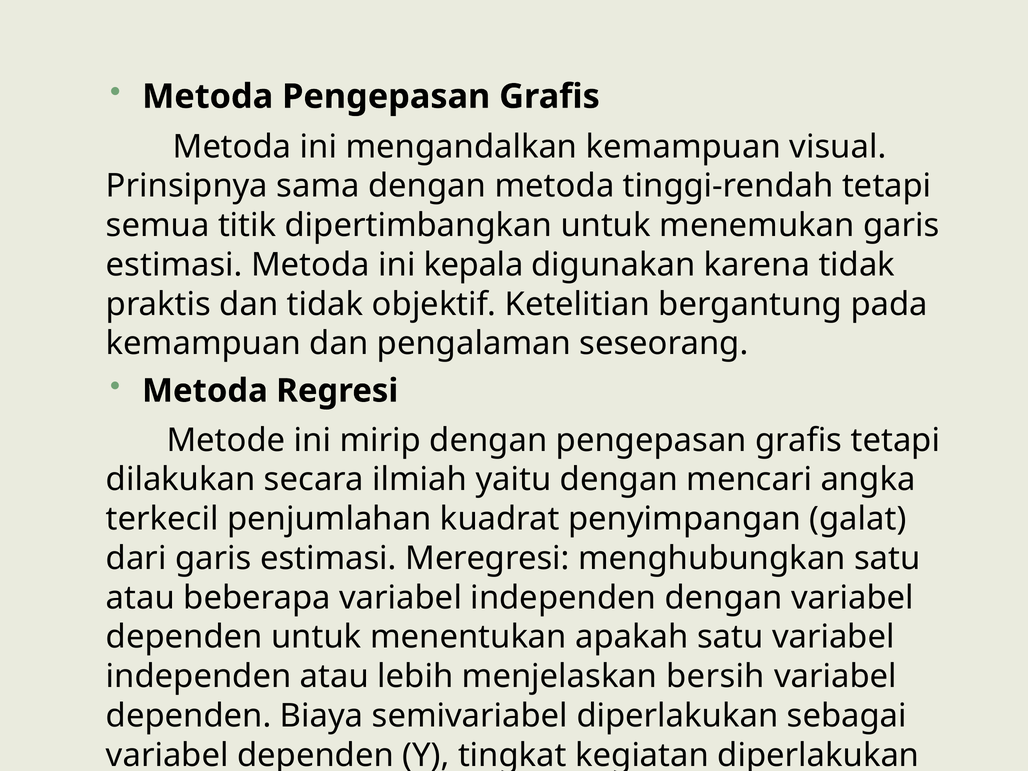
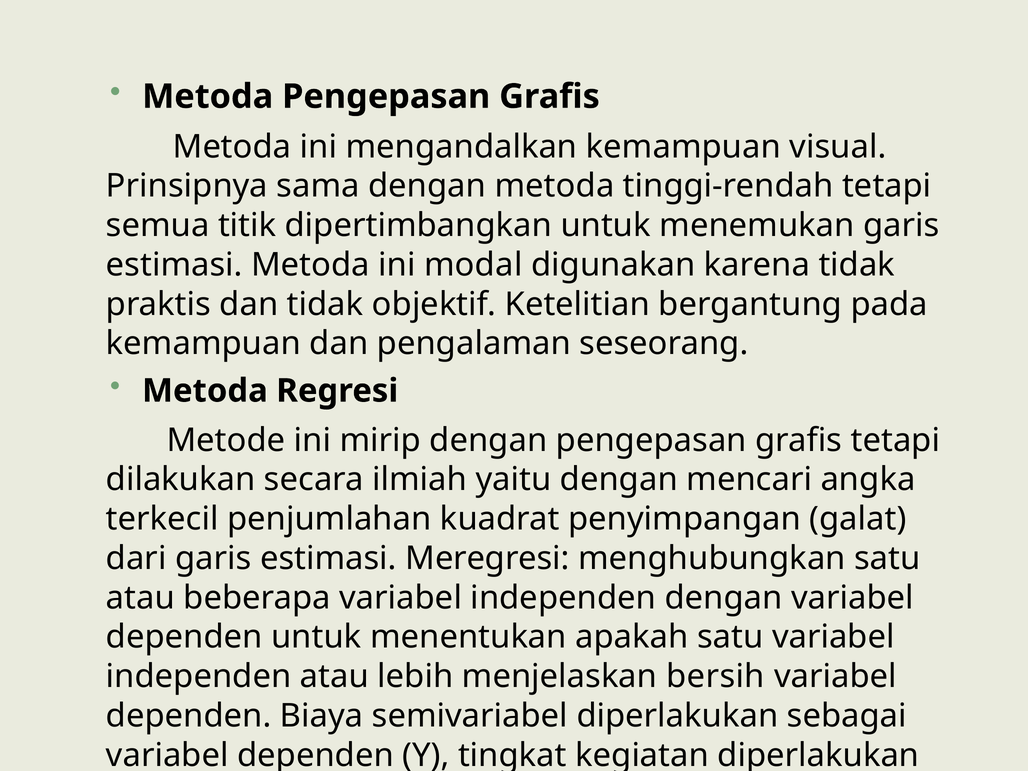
kepala: kepala -> modal (473, 265)
